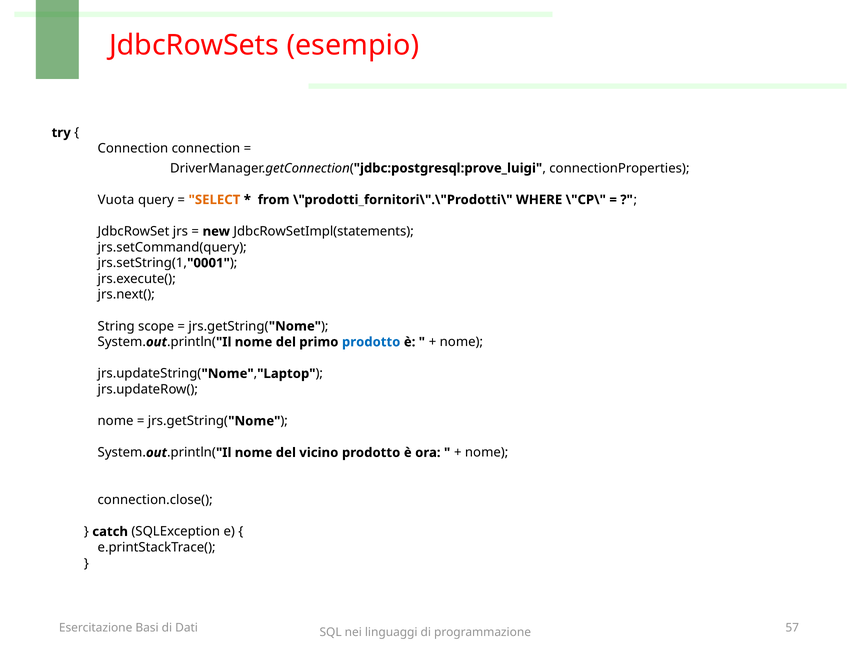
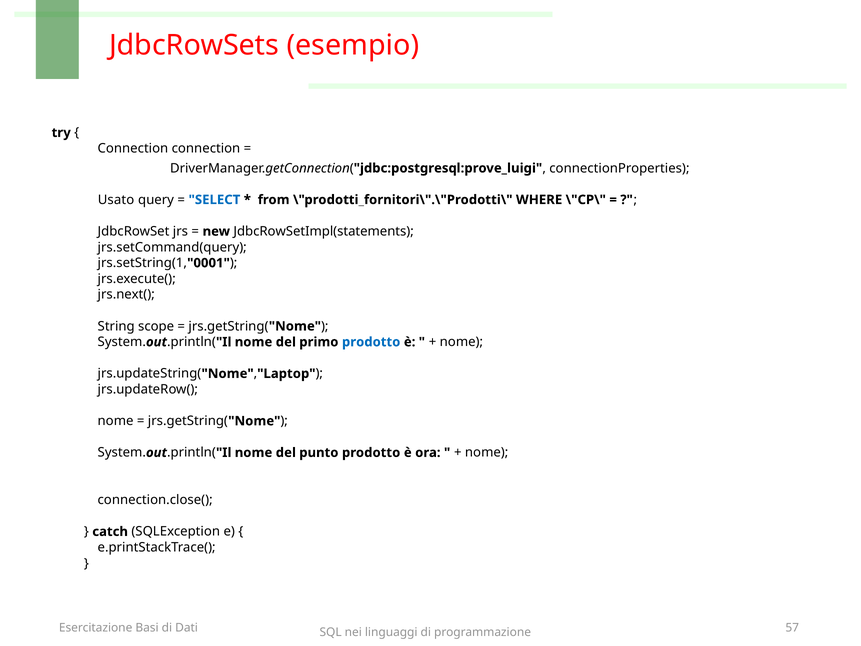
Vuota: Vuota -> Usato (116, 200)
SELECT colour: orange -> blue (214, 200)
vicino: vicino -> punto (319, 452)
